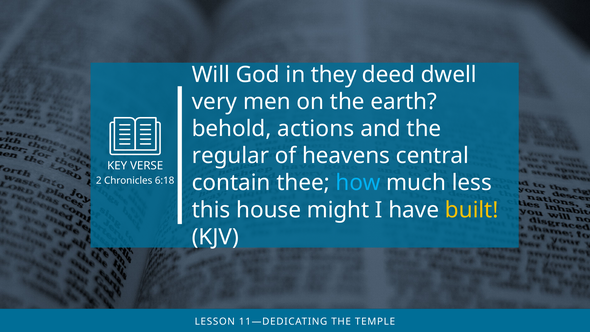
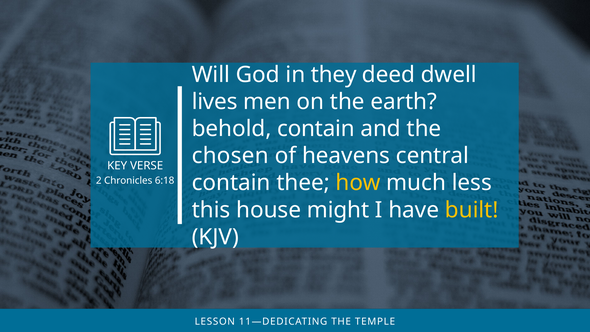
very: very -> lives (215, 102)
behold actions: actions -> contain (316, 129)
regular: regular -> chosen (230, 156)
how colour: light blue -> yellow (358, 183)
